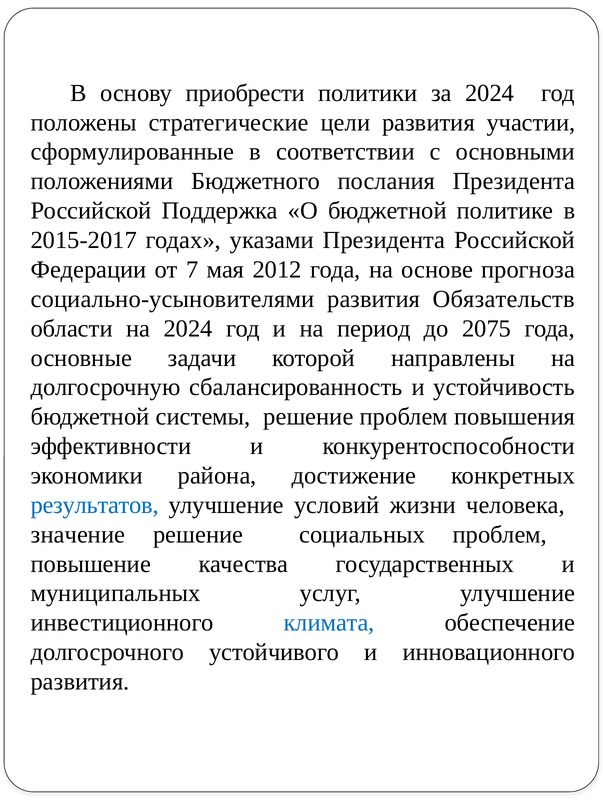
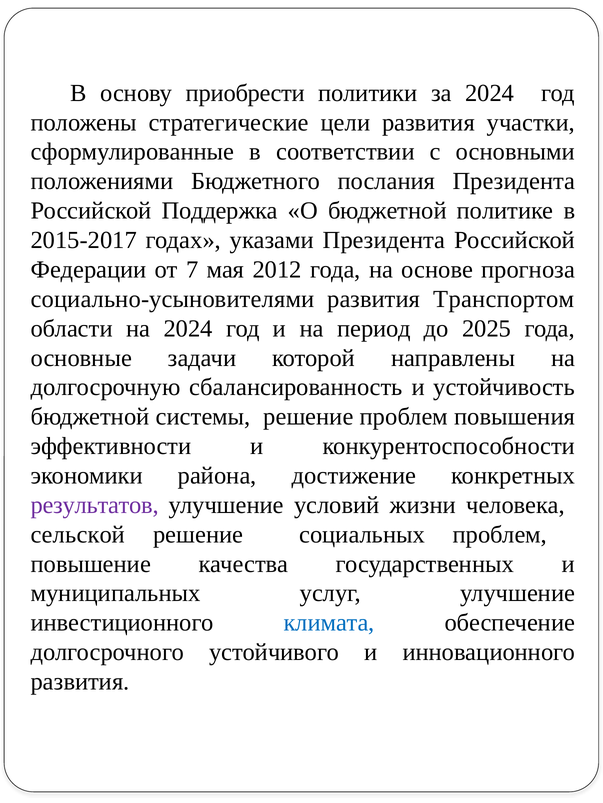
участии: участии -> участки (531, 123)
Обязательств: Обязательств -> Транспортом (504, 299)
2075: 2075 -> 2025 (487, 329)
результатов colour: blue -> purple (95, 506)
значение: значение -> сельской (78, 535)
